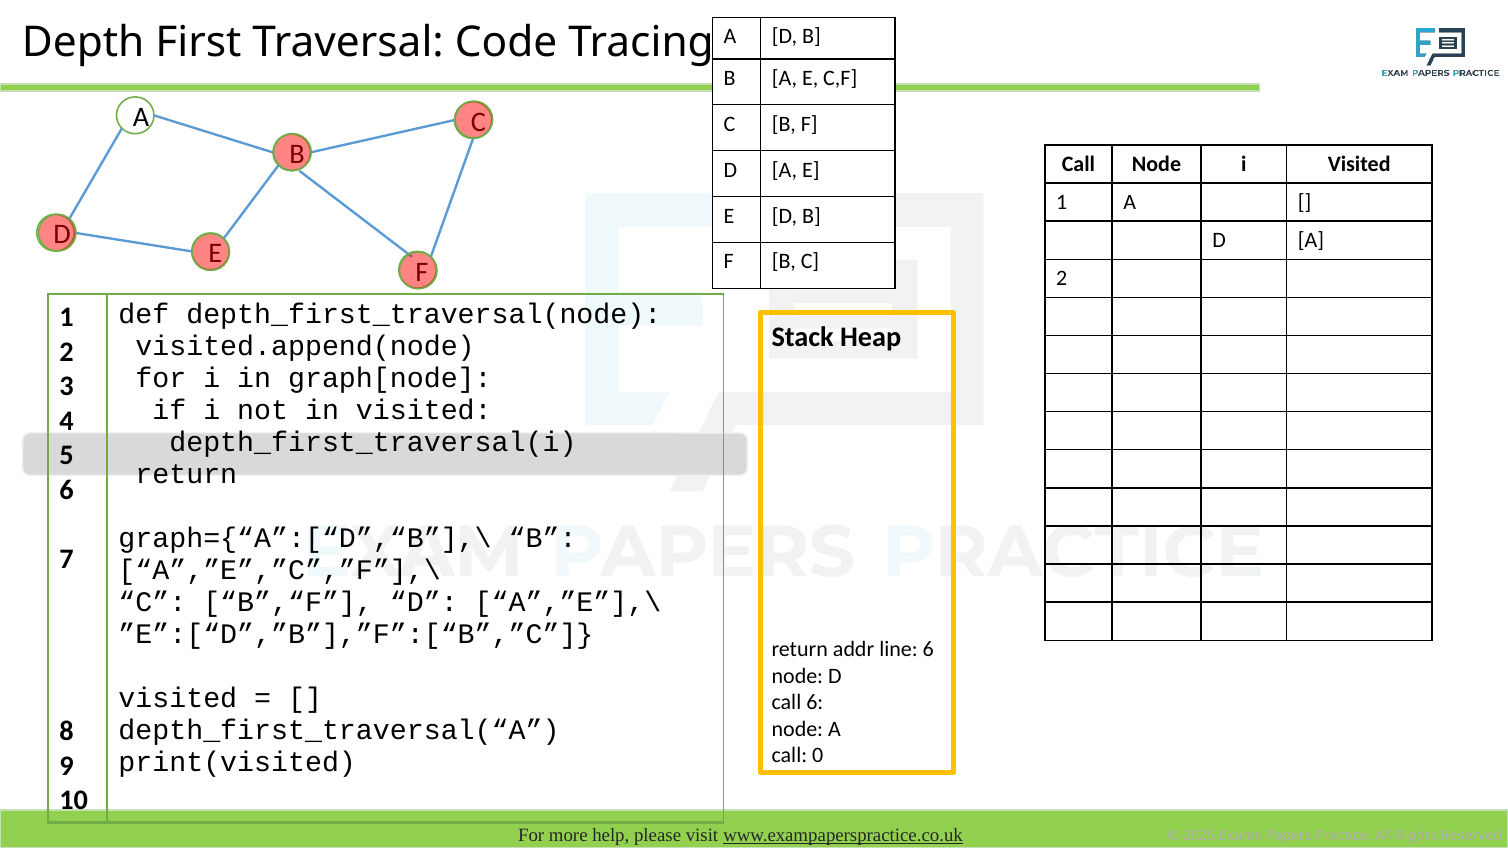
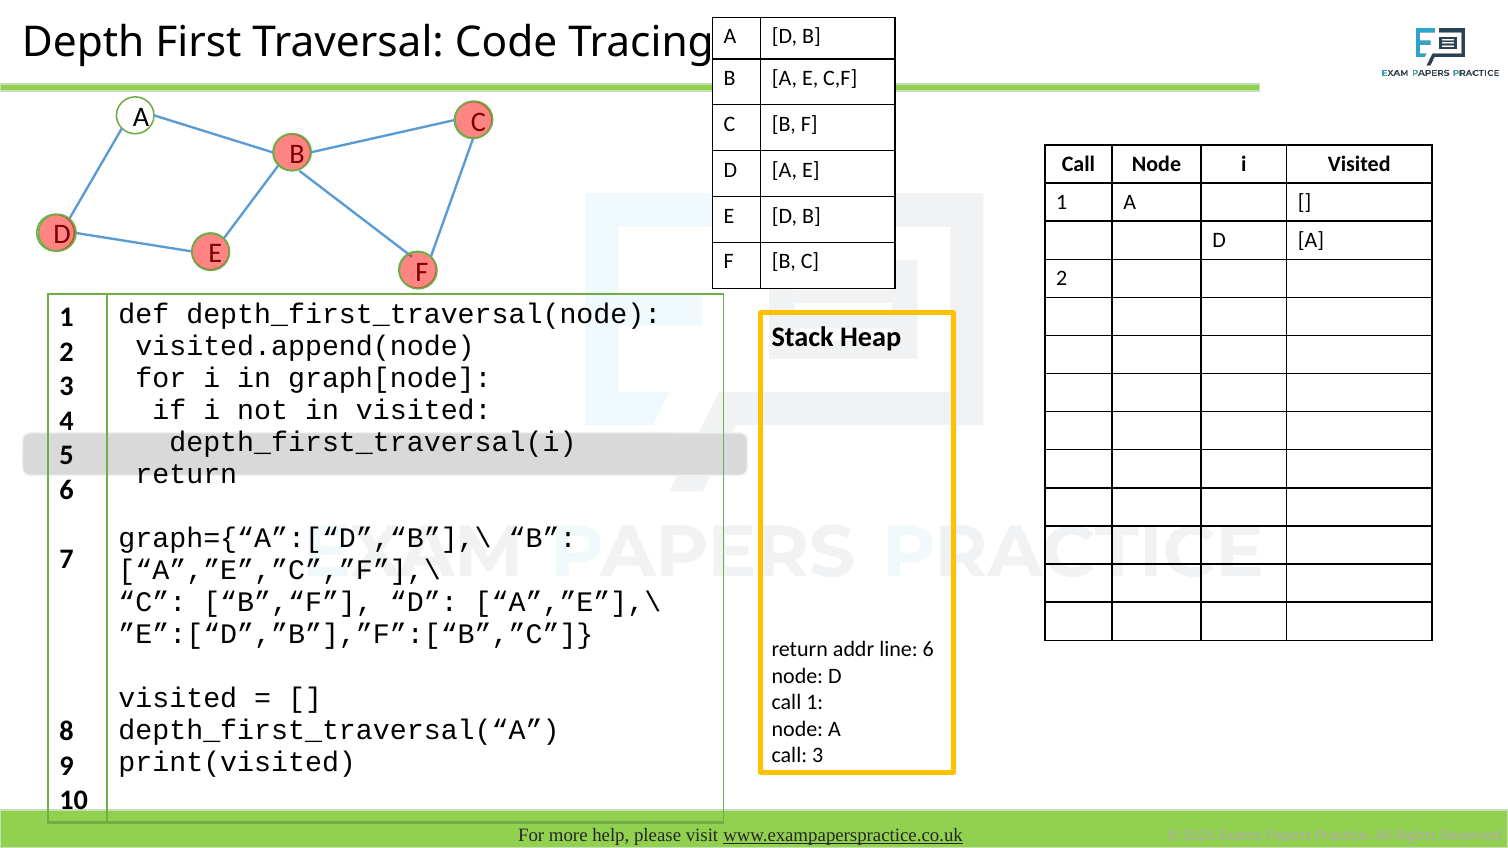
call 6: 6 -> 1 (815, 703)
call 0: 0 -> 3 (818, 755)
